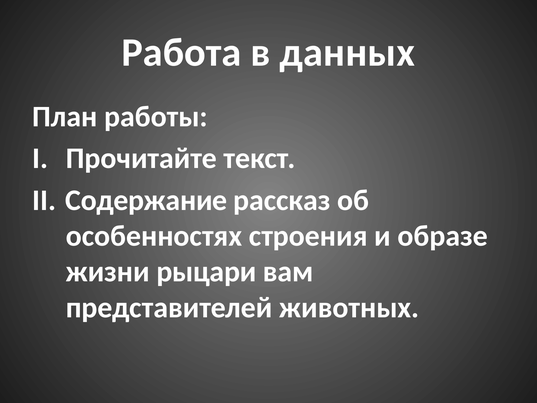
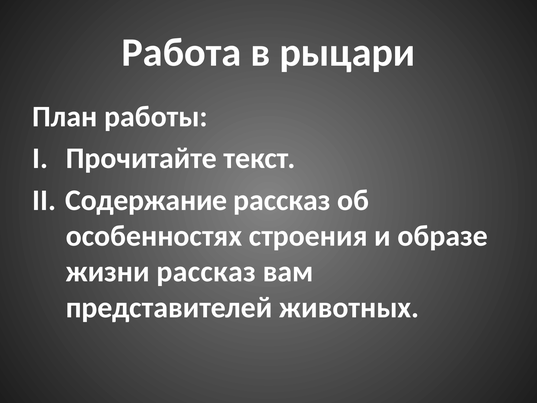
данных: данных -> рыцари (347, 53)
жизни рыцари: рыцари -> рассказ (206, 272)
